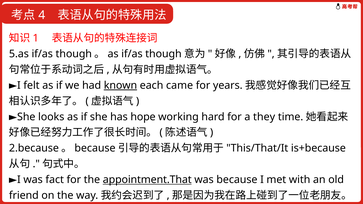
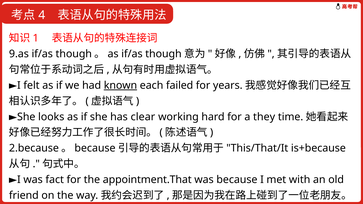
5.as: 5.as -> 9.as (19, 54)
came: came -> failed (180, 85)
hope: hope -> clear (143, 117)
appointment.That underline: present -> none (147, 180)
